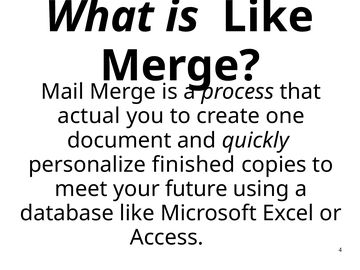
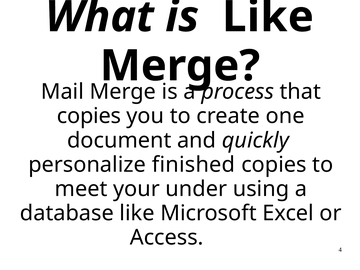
actual: actual -> copies (89, 116)
future: future -> under (196, 189)
